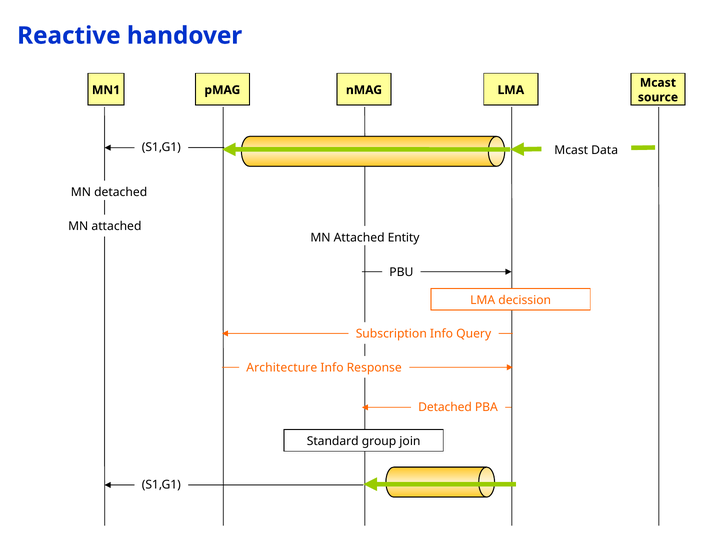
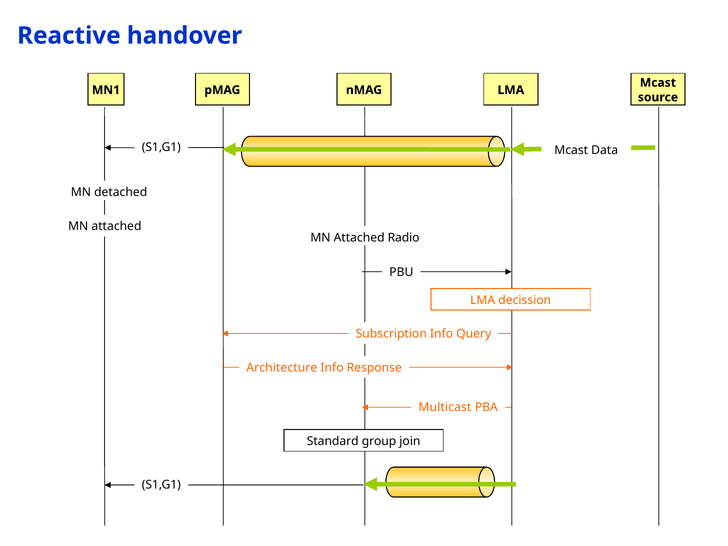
Entity: Entity -> Radio (404, 238)
Detached: Detached -> Multicast (445, 407)
